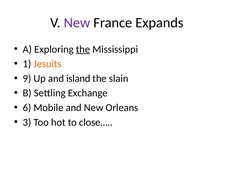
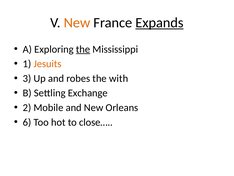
New colour: purple -> orange (77, 23)
Expands underline: none -> present (160, 23)
9: 9 -> 3 (27, 78)
island: island -> robes (78, 78)
slain: slain -> with (119, 78)
6: 6 -> 2 (27, 107)
3: 3 -> 6 (27, 122)
